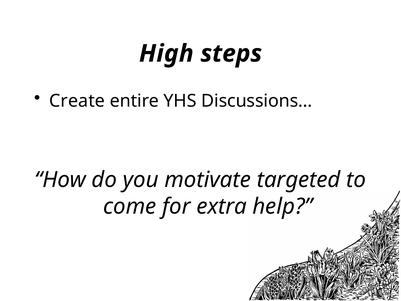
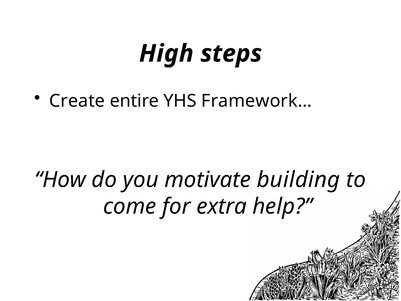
Discussions…: Discussions… -> Framework… (257, 101)
targeted: targeted -> building (299, 180)
